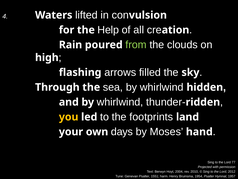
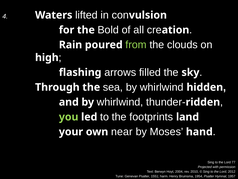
Help: Help -> Bold (108, 30)
you colour: yellow -> light green (69, 117)
days: days -> near (122, 131)
